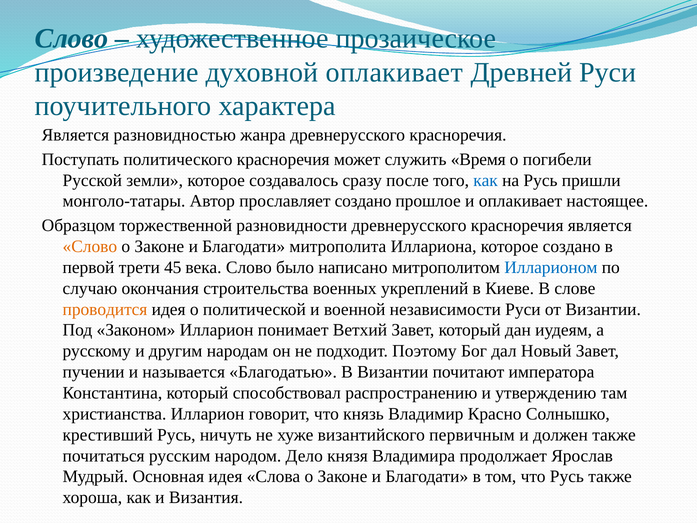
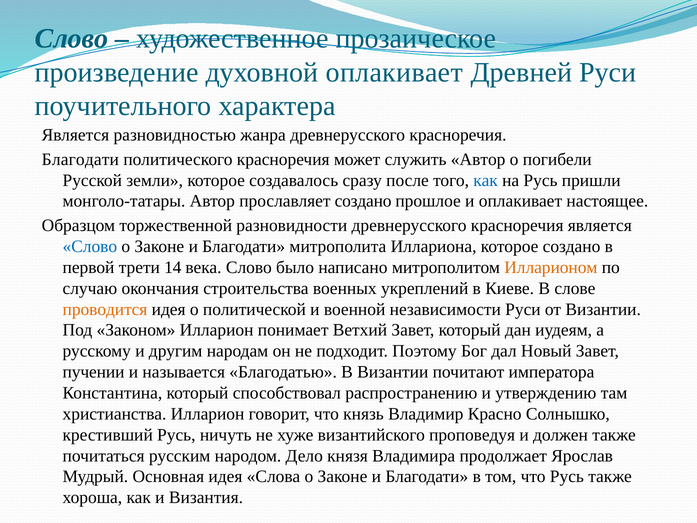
Поступать: Поступать -> Благодати (80, 159)
служить Время: Время -> Автор (478, 159)
Слово colour: orange -> blue (90, 246)
45: 45 -> 14 (173, 267)
Илларионом colour: blue -> orange (551, 267)
первичным: первичным -> проповедуя (472, 435)
